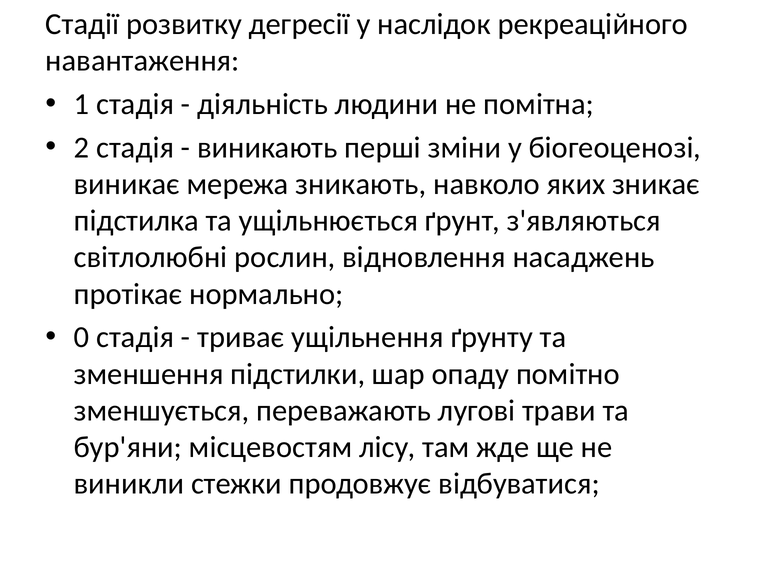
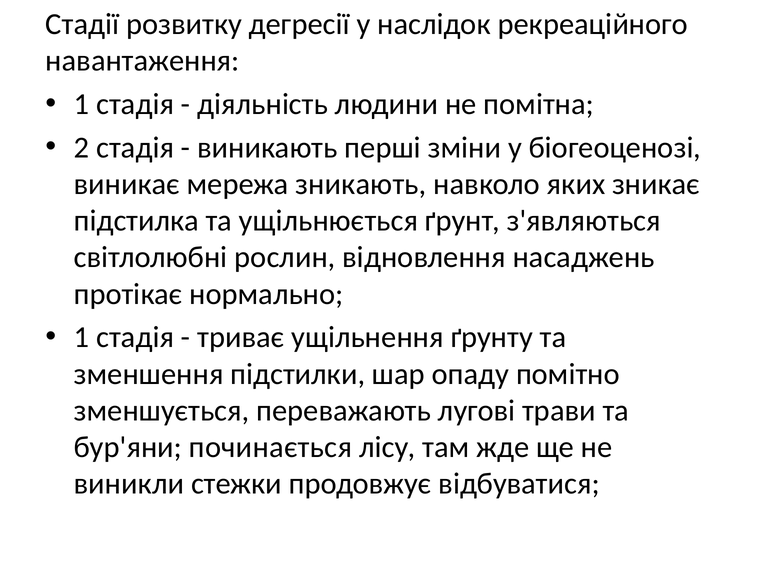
0: 0 -> 1 (82, 338)
місцевостям: місцевостям -> починається (270, 448)
